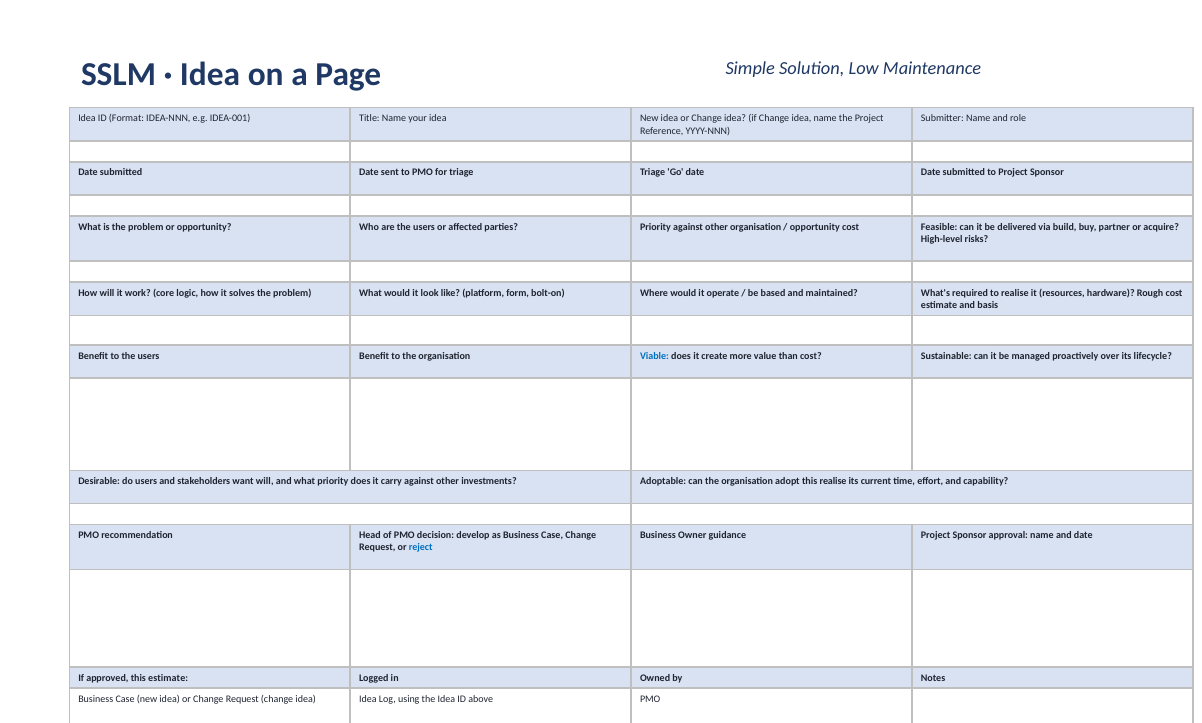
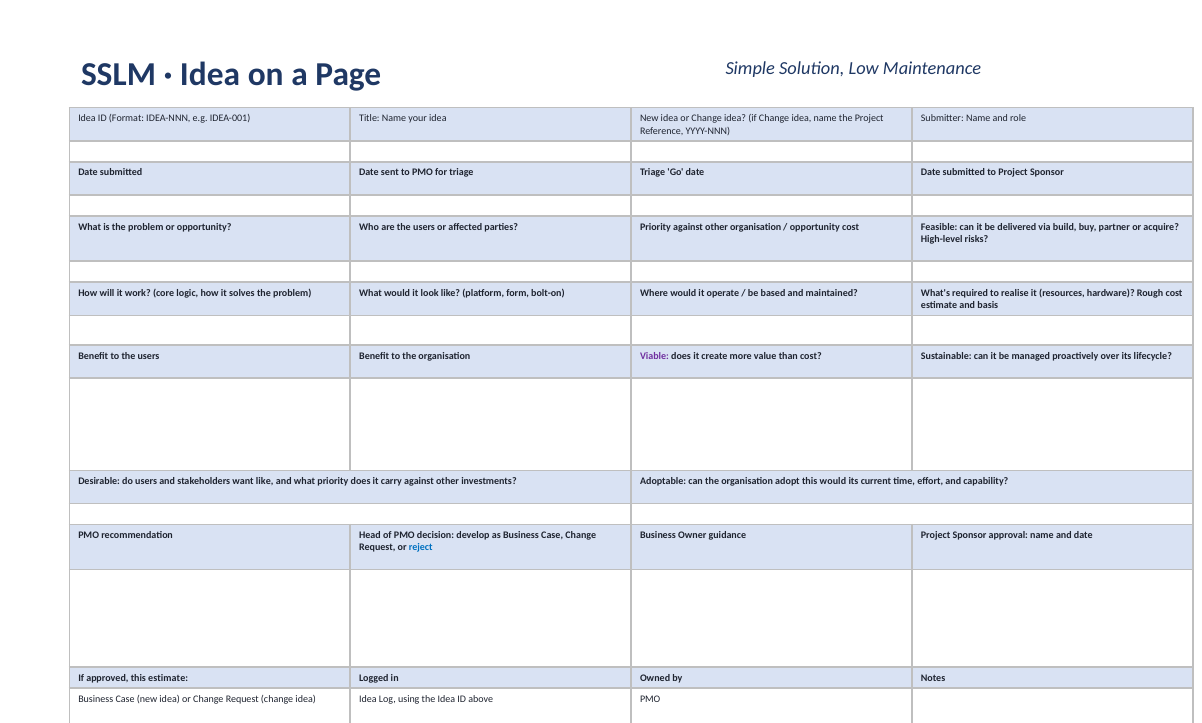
Viable colour: blue -> purple (655, 356)
want will: will -> like (265, 481)
this realise: realise -> would (833, 481)
